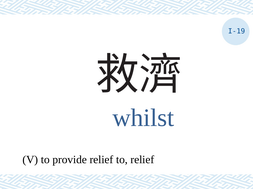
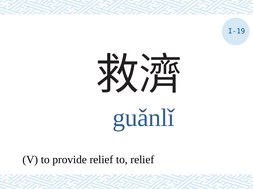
whilst: whilst -> guǎnlǐ (143, 118)
